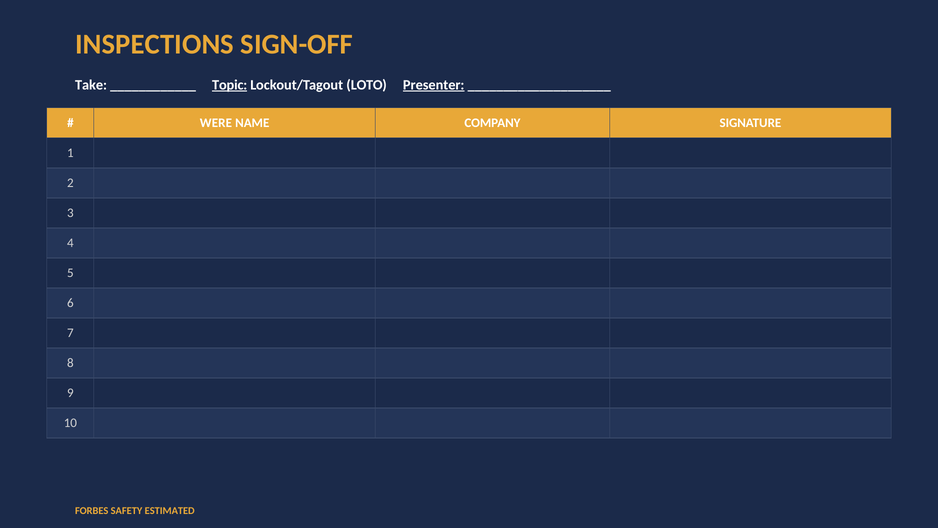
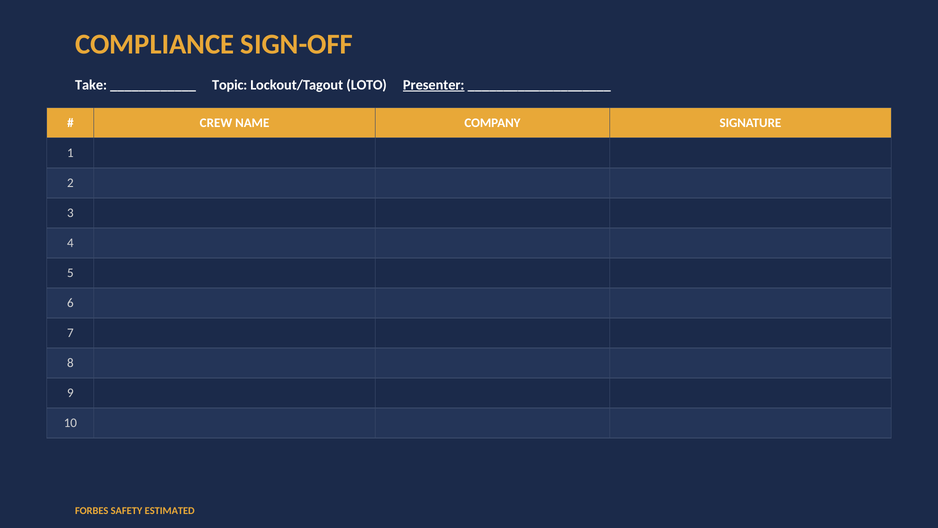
INSPECTIONS: INSPECTIONS -> COMPLIANCE (155, 44)
Topic underline: present -> none (230, 85)
WERE: WERE -> CREW (216, 123)
